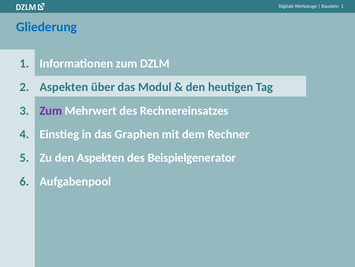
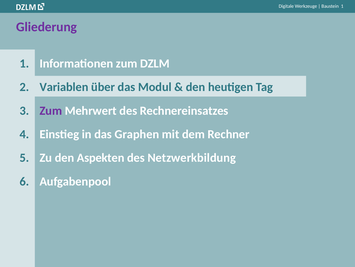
Gliederung colour: blue -> purple (47, 27)
Aspekten: Aspekten -> Variablen (64, 87)
Beispielgenerator: Beispielgenerator -> Netzwerkbildung (192, 157)
